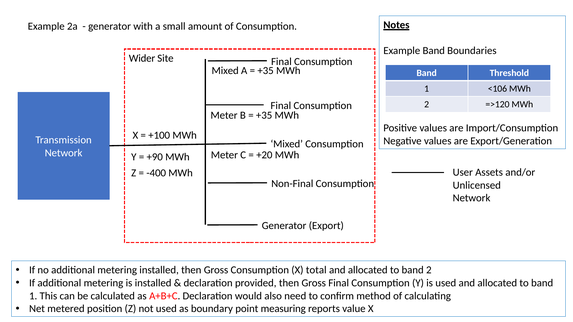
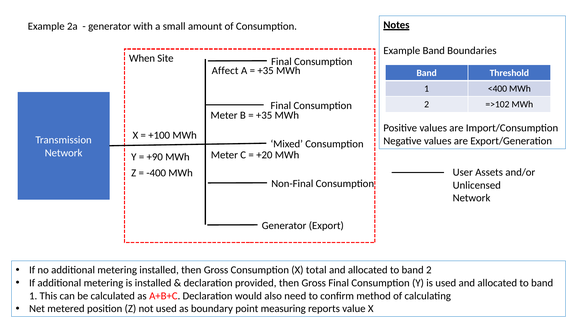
Wider: Wider -> When (142, 58)
Mixed: Mixed -> Affect (225, 71)
<106: <106 -> <400 (497, 89)
=>120: =>120 -> =>102 (497, 105)
